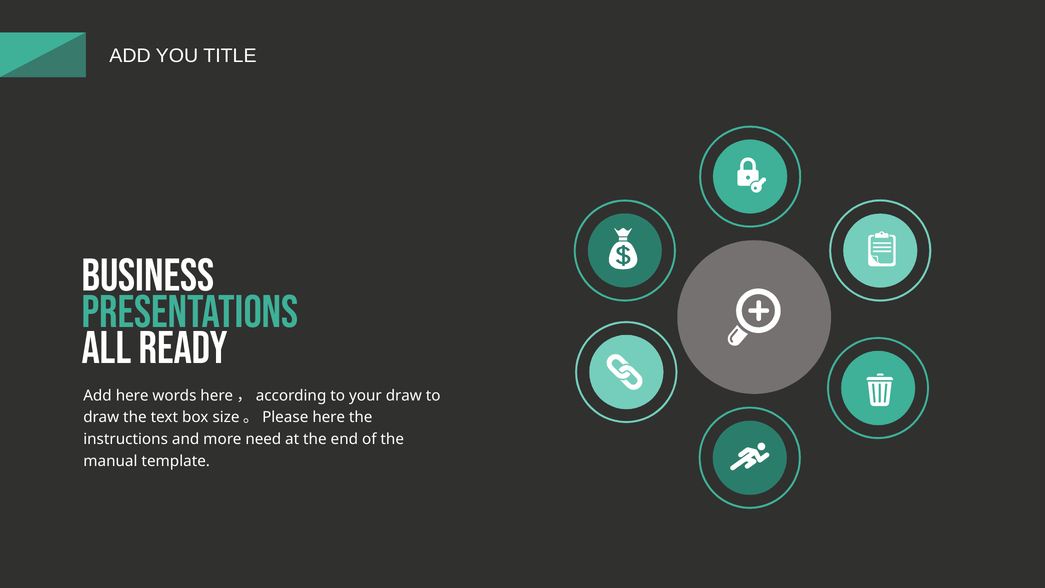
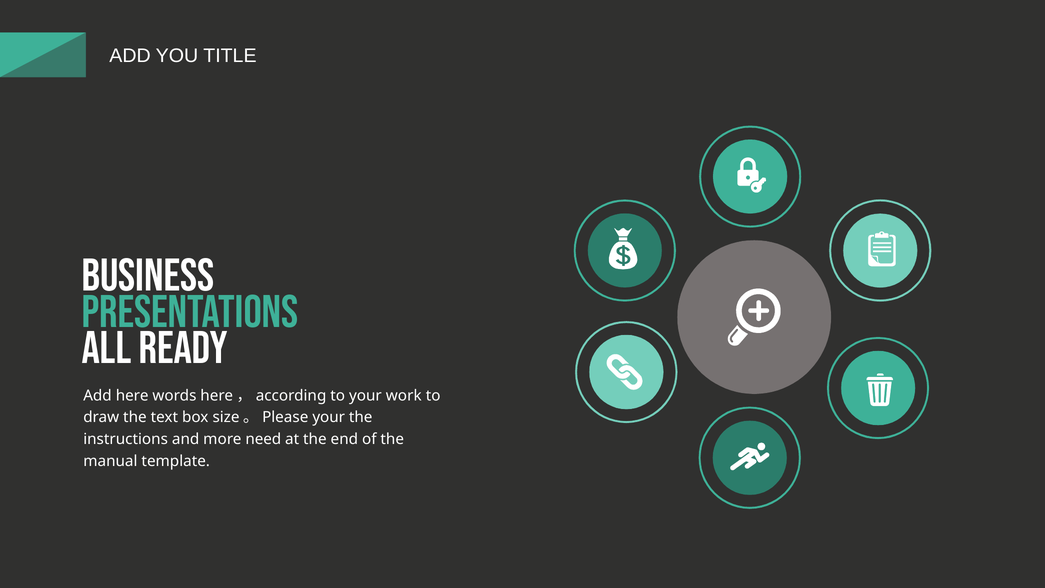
your draw: draw -> work (404, 395)
size。Please here: here -> your (329, 417)
